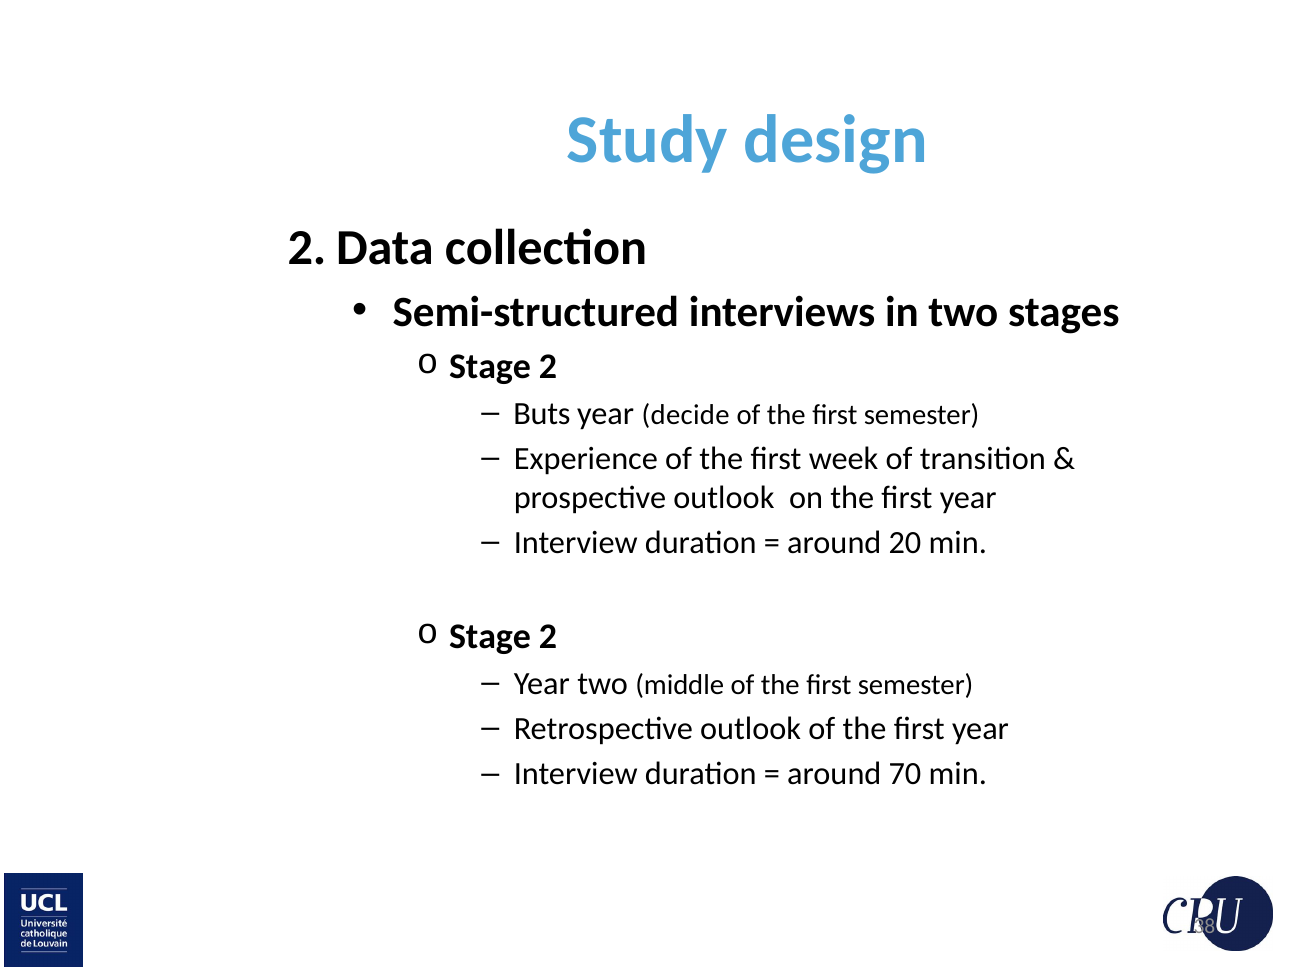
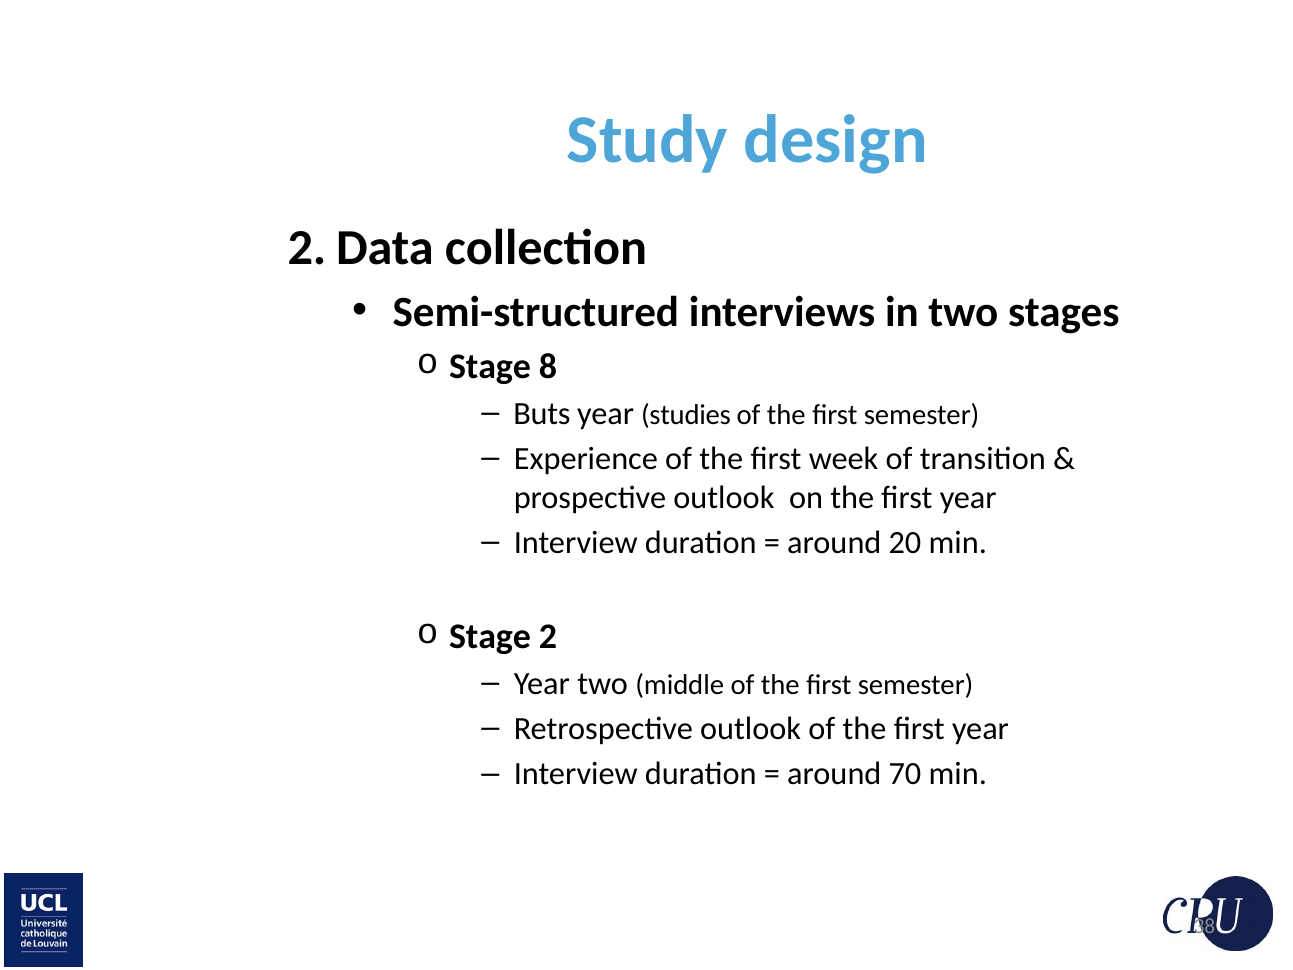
2: 2 -> 8 (548, 366)
decide: decide -> studies (686, 414)
